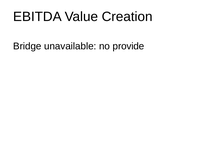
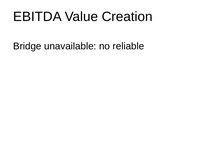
provide: provide -> reliable (128, 46)
